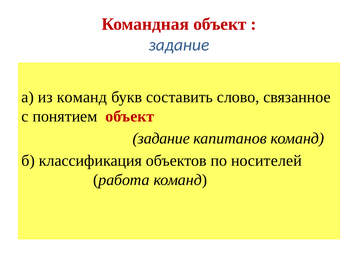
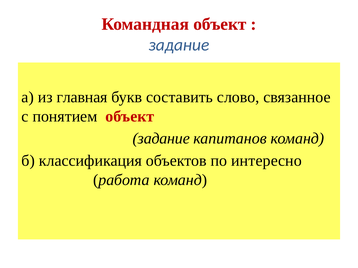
из команд: команд -> главная (82, 97)
носителей: носителей -> интересно (266, 161)
